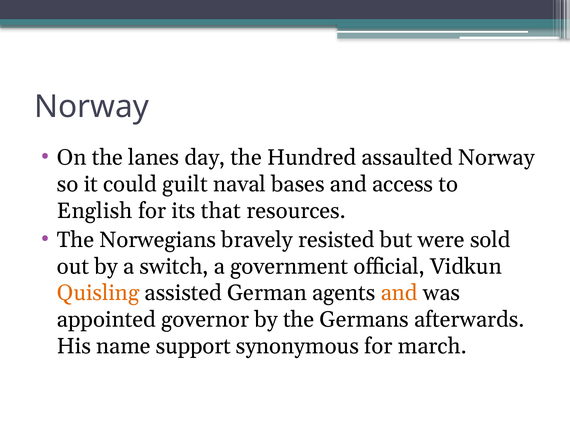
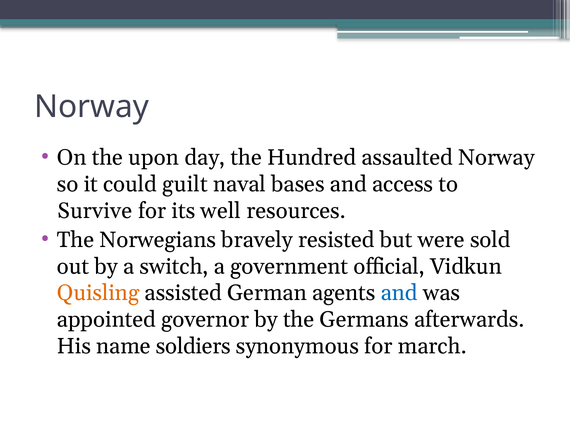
lanes: lanes -> upon (154, 158)
English: English -> Survive (95, 211)
that: that -> well (221, 211)
and colour: orange -> blue (399, 293)
support: support -> soldiers (193, 347)
